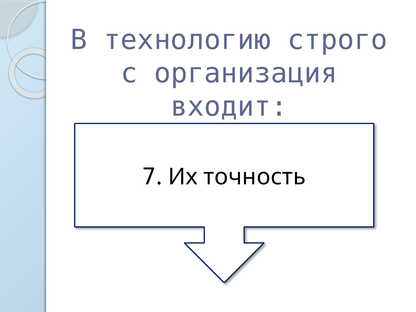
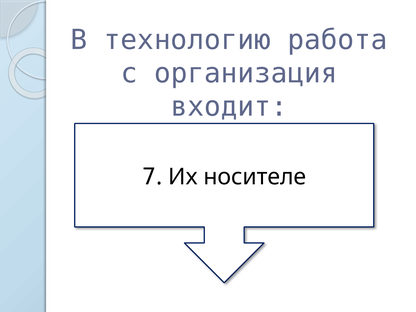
строго: строго -> работа (337, 40)
точность: точность -> носителе (255, 177)
